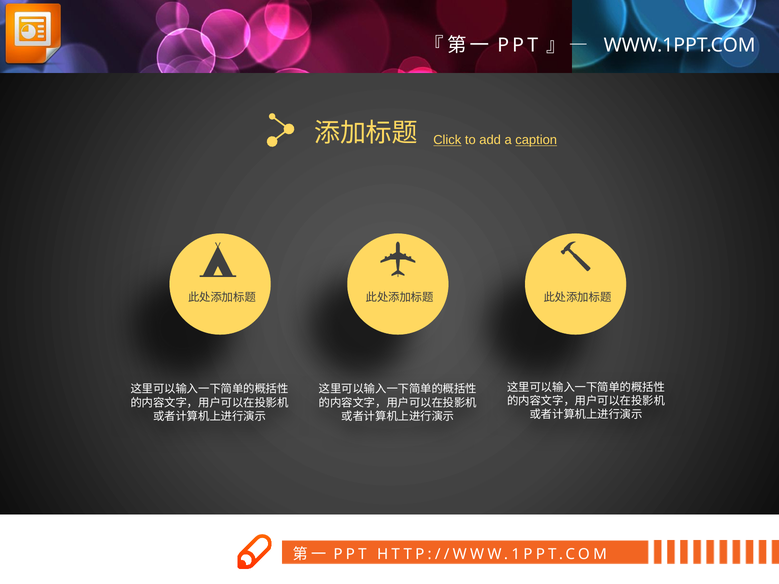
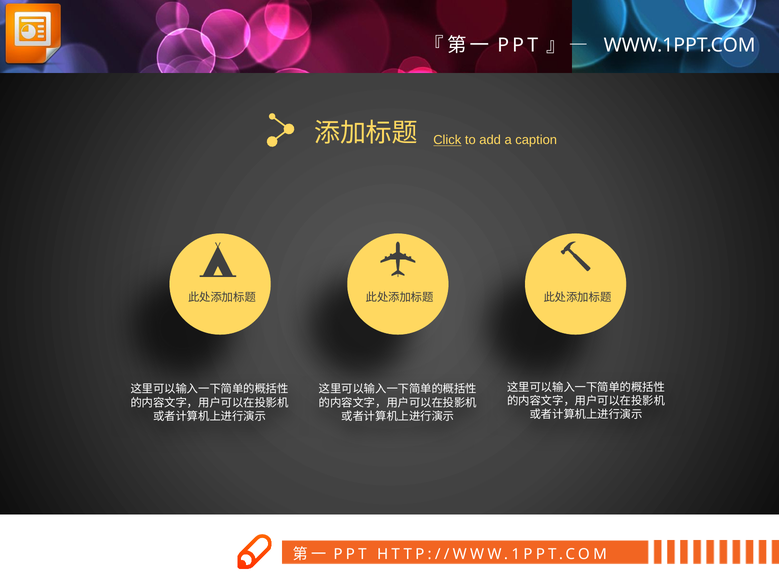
caption underline: present -> none (536, 140)
